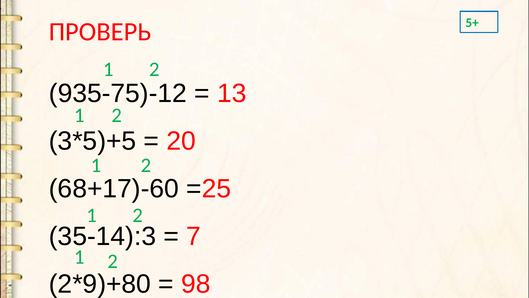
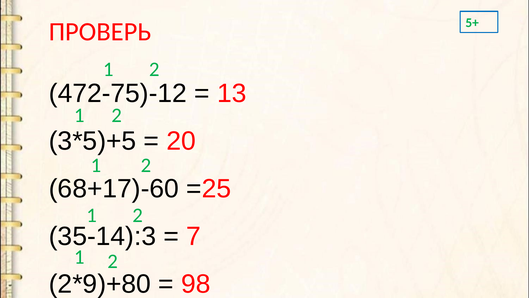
935-75)-12: 935-75)-12 -> 472-75)-12 (118, 93)
